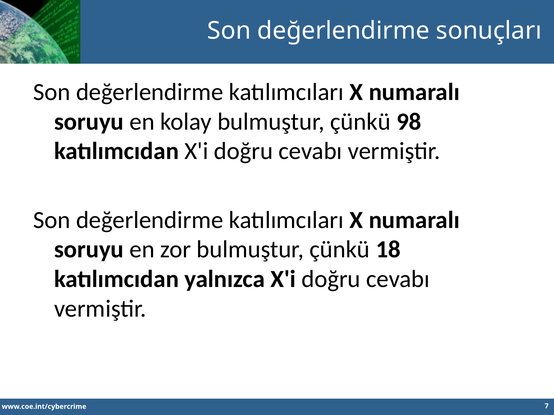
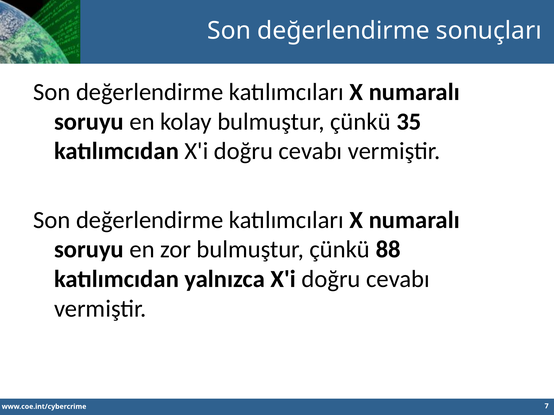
98: 98 -> 35 (409, 122)
18: 18 -> 88 (388, 250)
